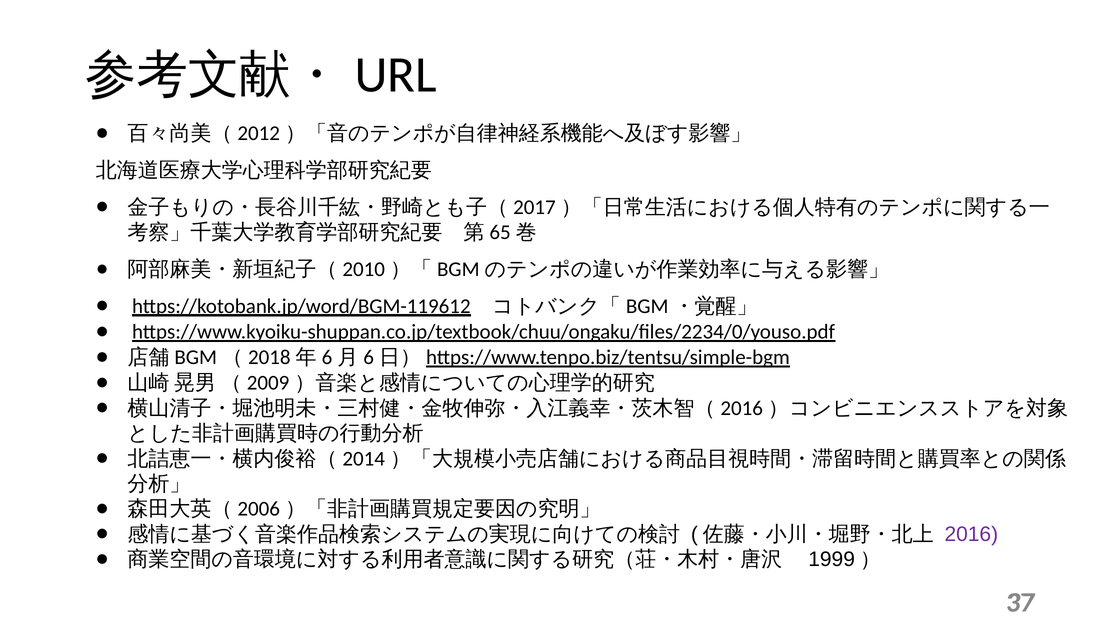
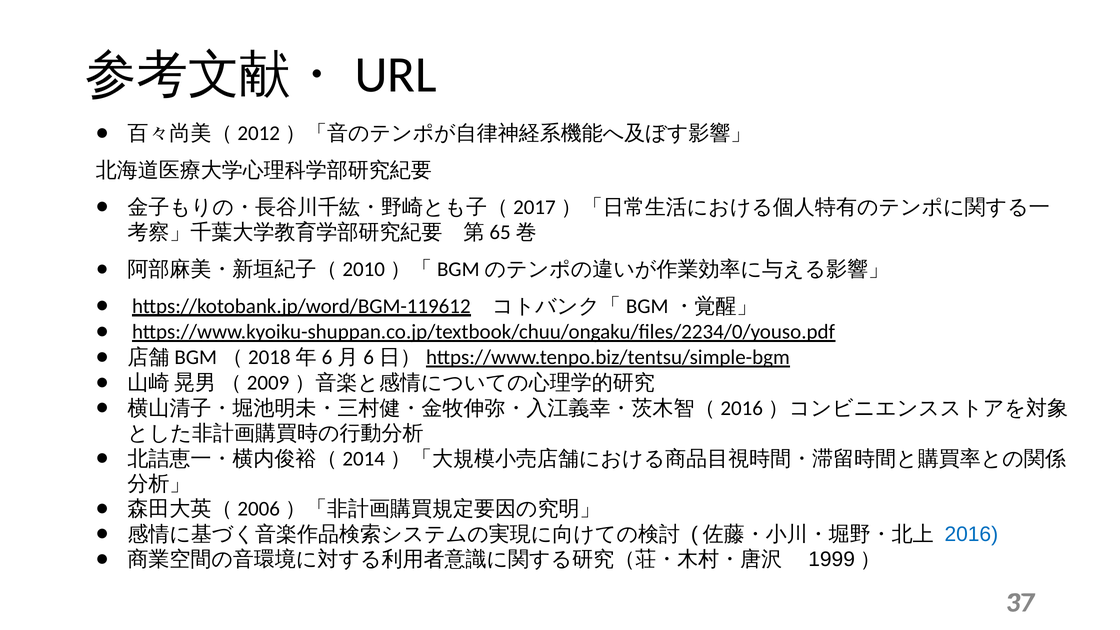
2016 colour: purple -> blue (971, 534)
